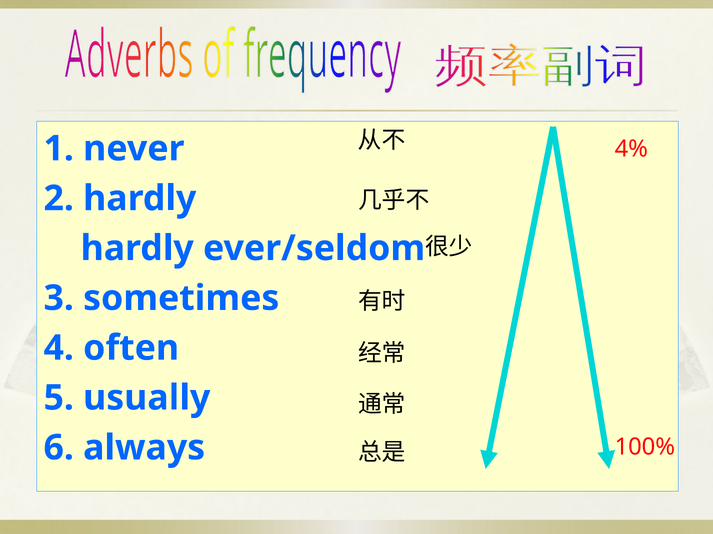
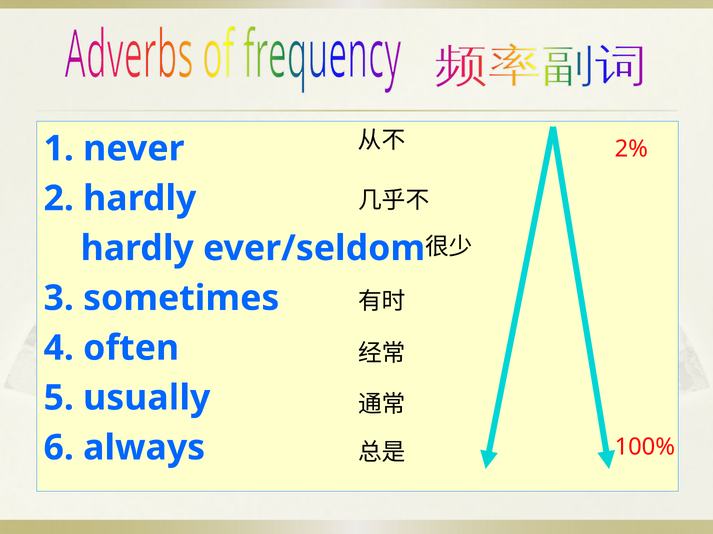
4%: 4% -> 2% (631, 149)
